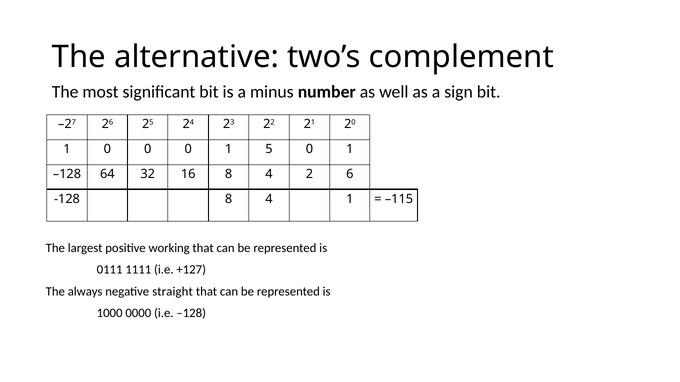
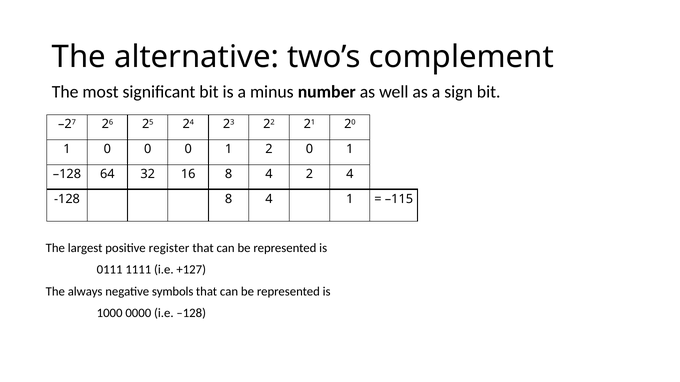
1 5: 5 -> 2 (269, 149)
2 6: 6 -> 4 (350, 174)
working: working -> register (169, 248)
straight: straight -> symbols (173, 292)
